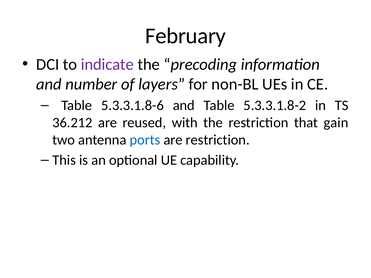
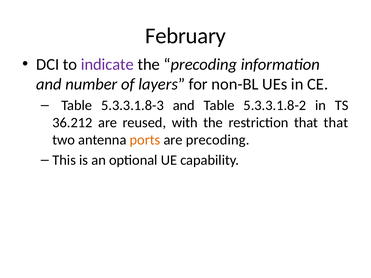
5.3.3.1.8-6: 5.3.3.1.8-6 -> 5.3.3.1.8-3 (132, 105)
that gain: gain -> that (336, 123)
ports colour: blue -> orange (145, 140)
are restriction: restriction -> precoding (218, 140)
